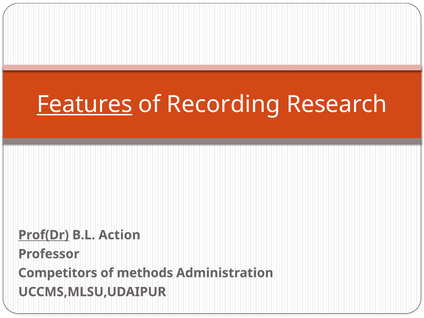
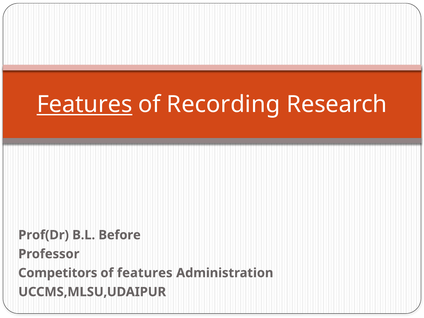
Prof(Dr underline: present -> none (44, 235)
Action: Action -> Before (120, 235)
of methods: methods -> features (145, 273)
